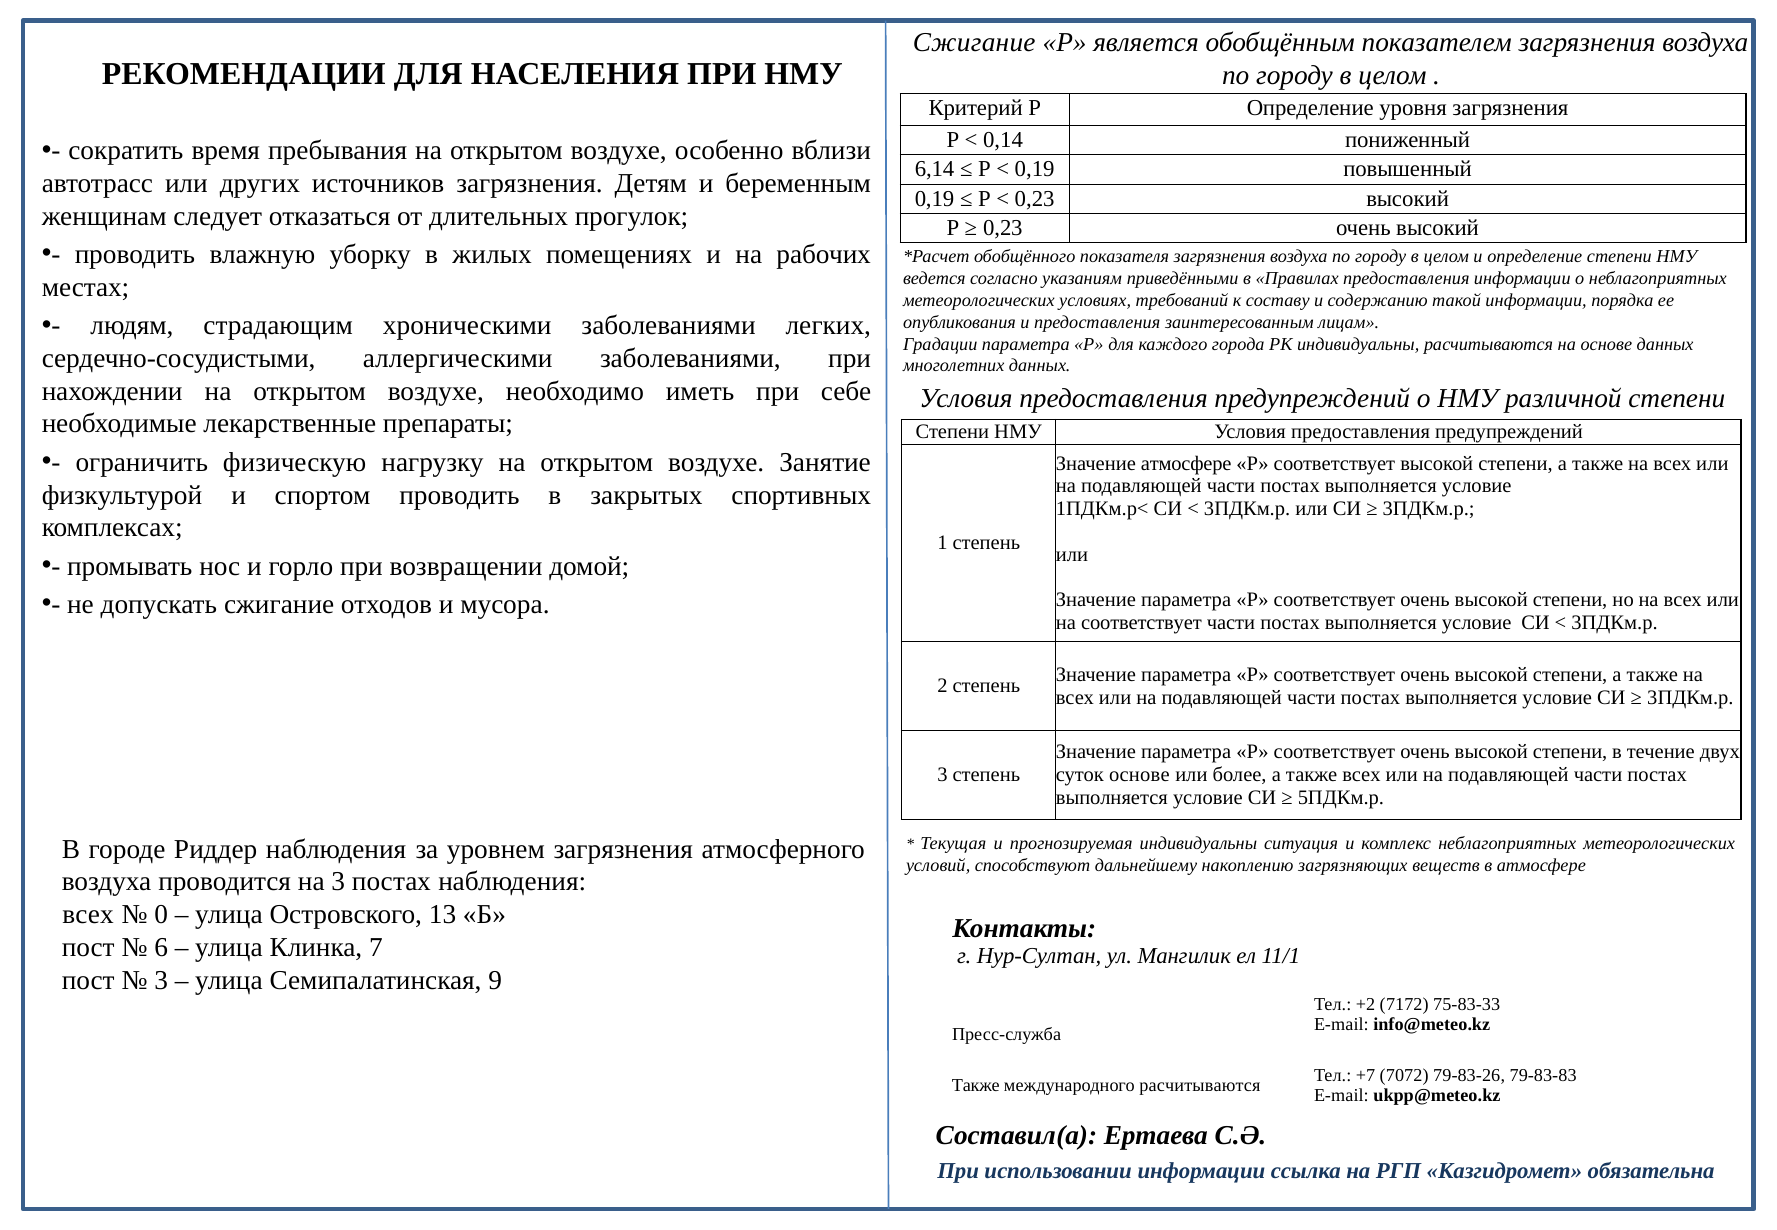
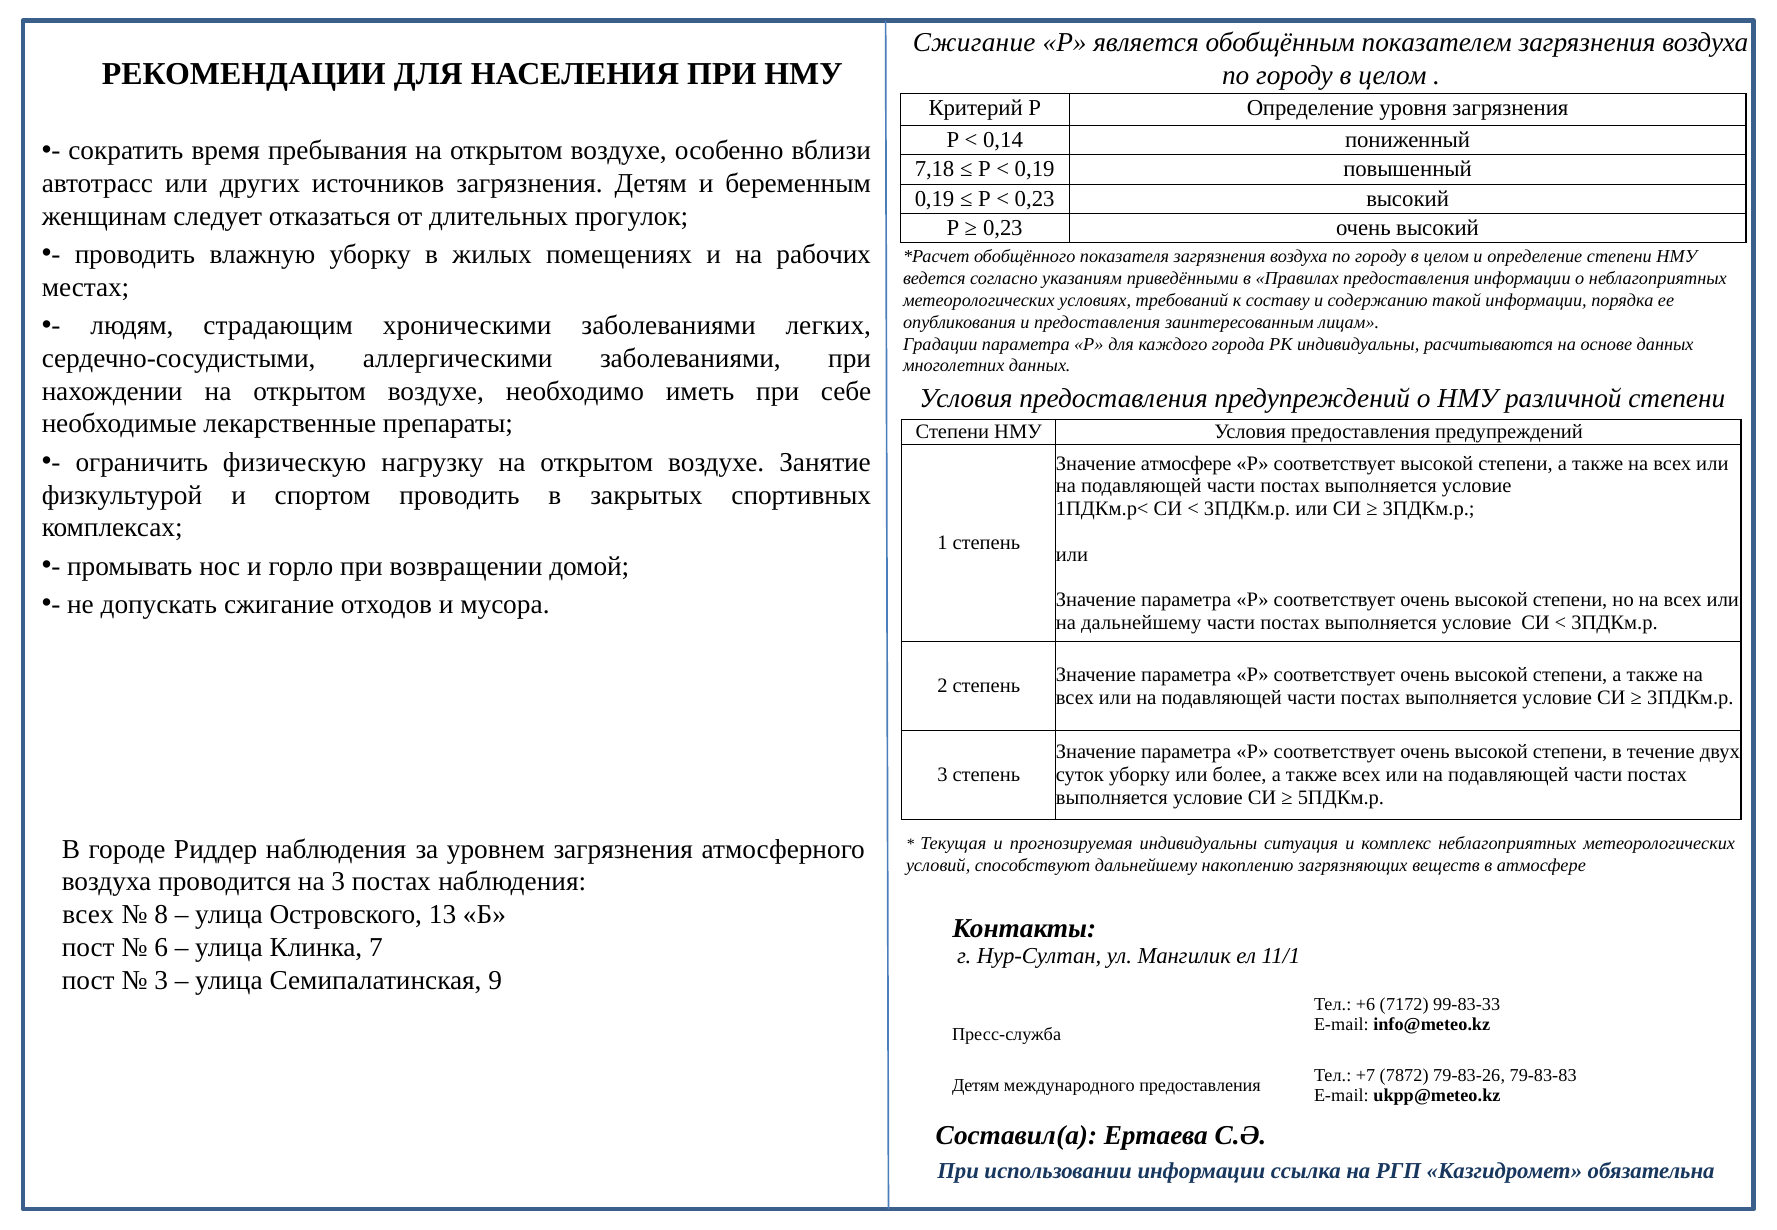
6,14: 6,14 -> 7,18 (935, 169)
на соответствует: соответствует -> дальнейшему (1141, 623)
суток основе: основе -> уборку (1140, 775)
0: 0 -> 8 (161, 915)
+2: +2 -> +6 (1365, 1004)
75-83-33: 75-83-33 -> 99-83-33 (1467, 1004)
7072: 7072 -> 7872 (1404, 1075)
Также: Также -> Детям (976, 1085)
международного расчитываются: расчитываются -> предоставления (1200, 1085)
